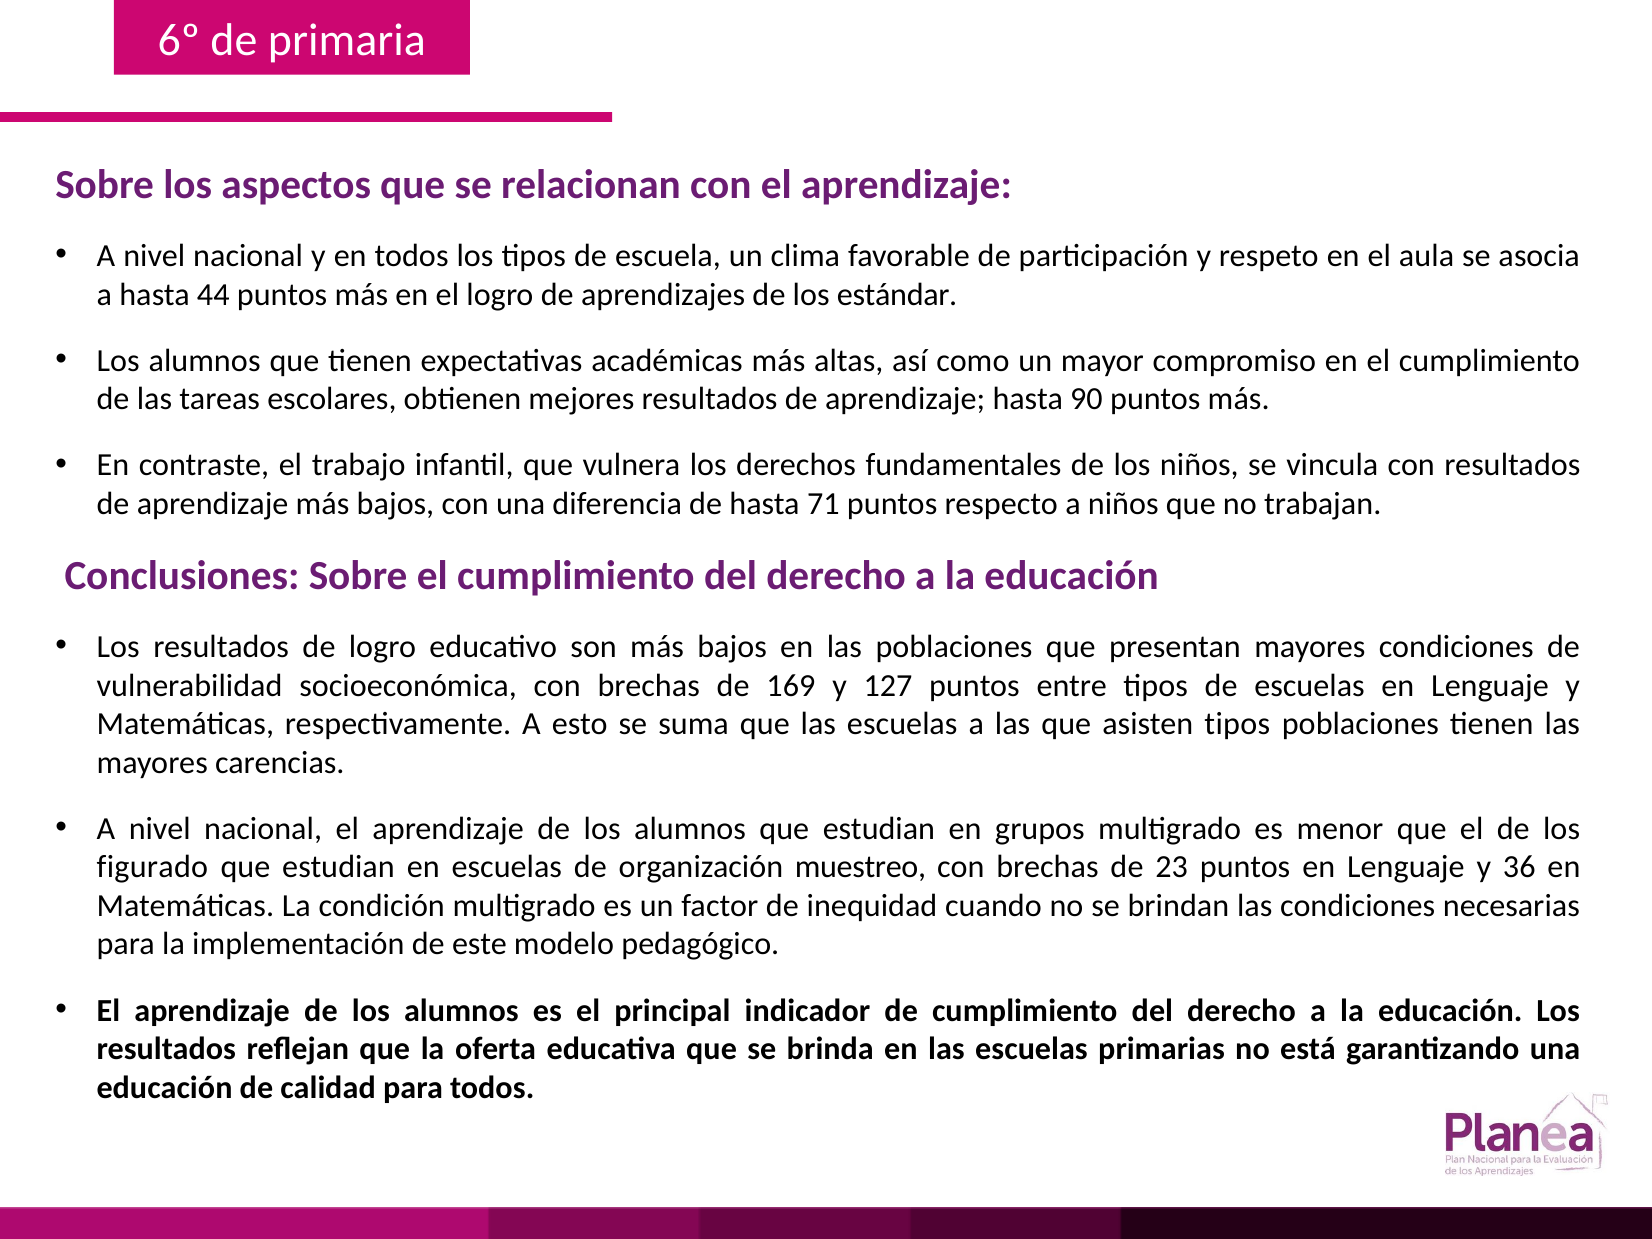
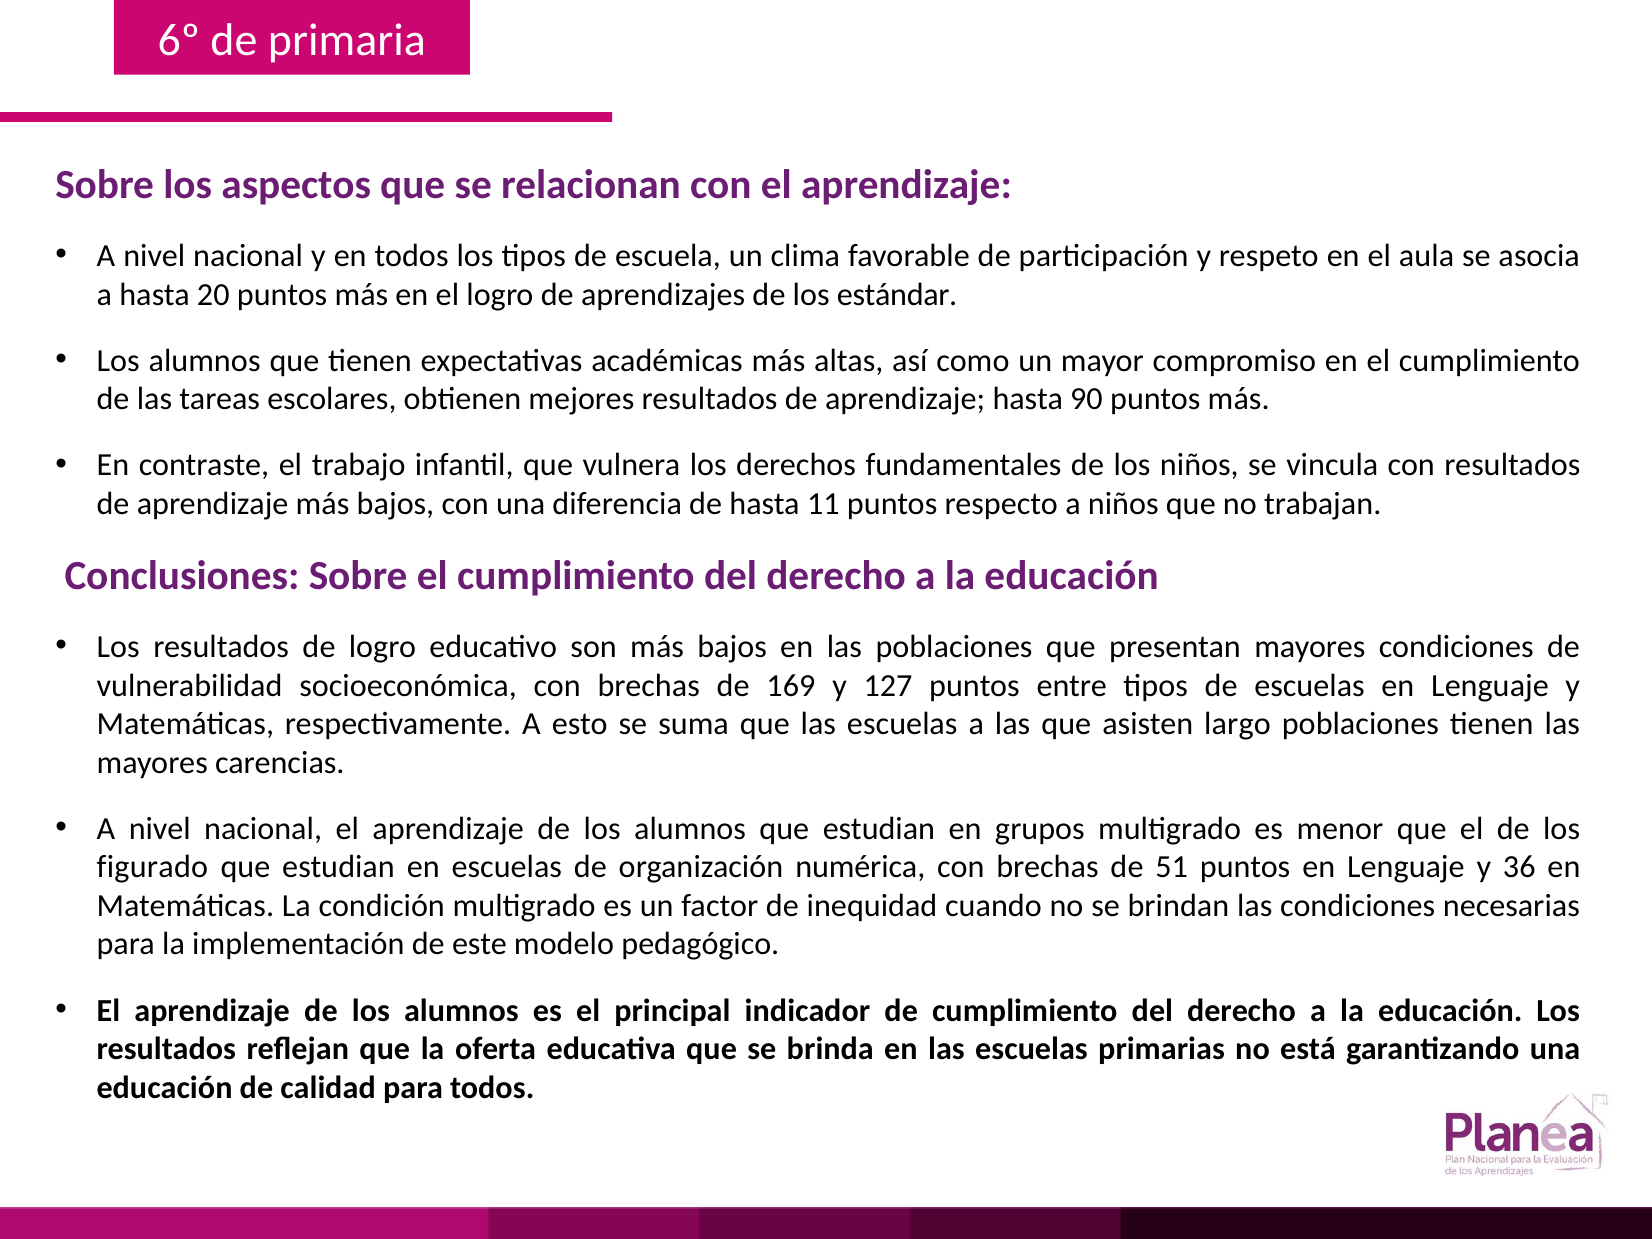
44: 44 -> 20 (213, 294)
71: 71 -> 11 (823, 504)
asisten tipos: tipos -> largo (1237, 724)
muestreo: muestreo -> numérica (860, 867)
23: 23 -> 51 (1172, 867)
